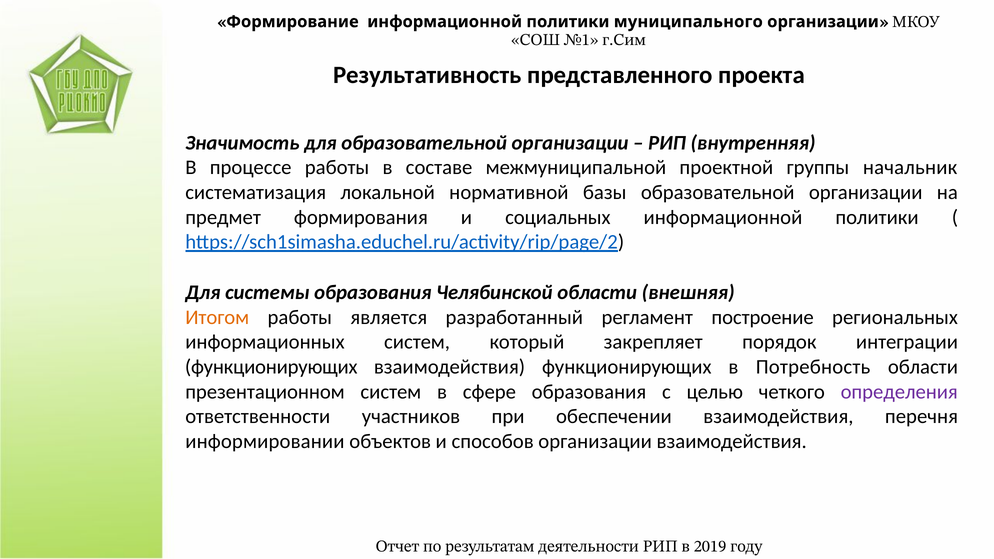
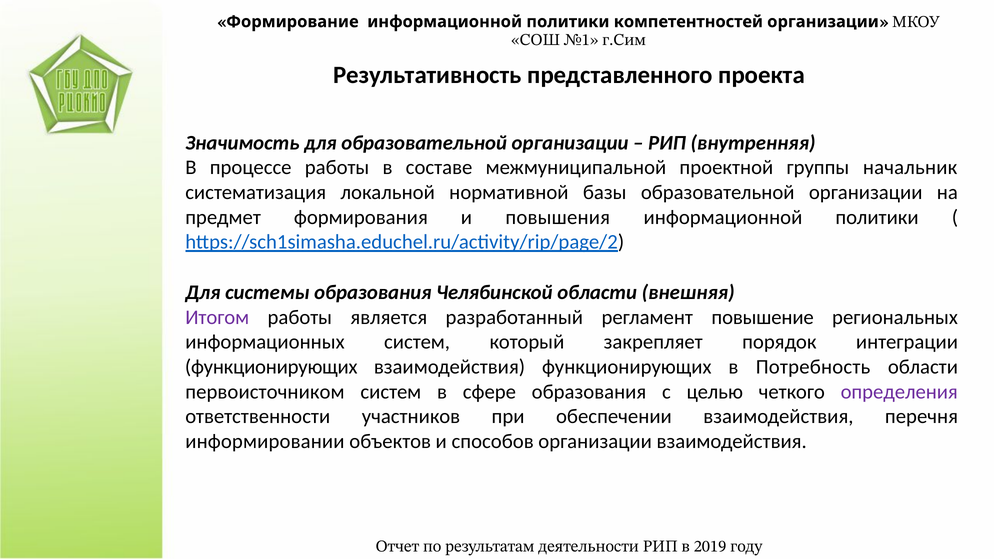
муниципального: муниципального -> компетентностей (688, 22)
социальных: социальных -> повышения (558, 217)
Итогом colour: orange -> purple (217, 317)
построение: построение -> повышение (763, 317)
презентационном: презентационном -> первоисточником (265, 392)
